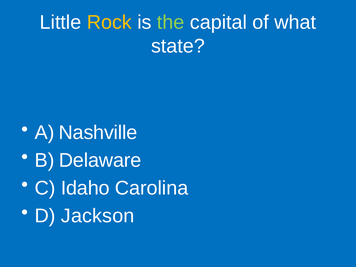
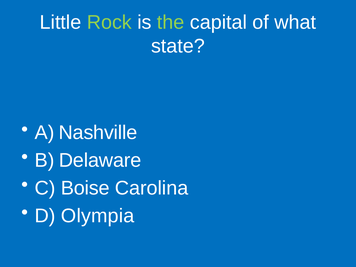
Rock colour: yellow -> light green (109, 22)
Idaho: Idaho -> Boise (85, 188)
Jackson: Jackson -> Olympia (98, 216)
